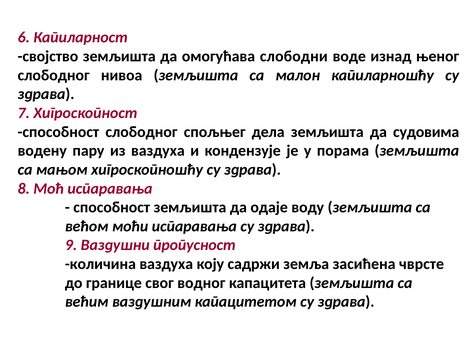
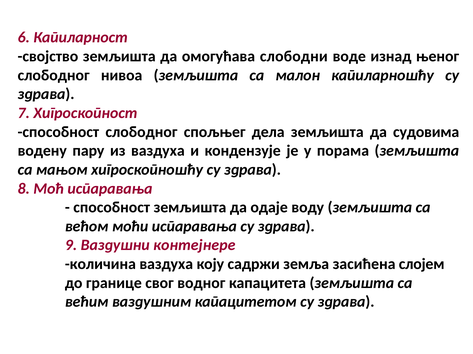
пропусност: пропусност -> контејнере (194, 246)
чврсте: чврсте -> слојем (422, 265)
